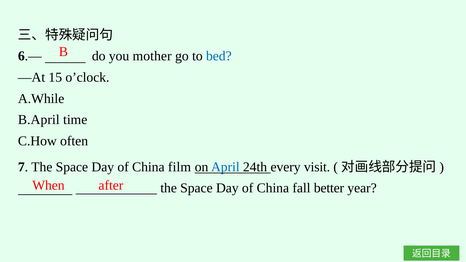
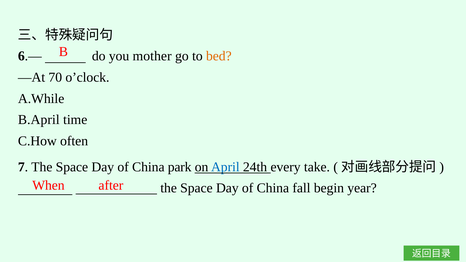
bed colour: blue -> orange (219, 56)
15: 15 -> 70 (55, 77)
film: film -> park (180, 167)
visit: visit -> take (317, 167)
better: better -> begin (329, 188)
